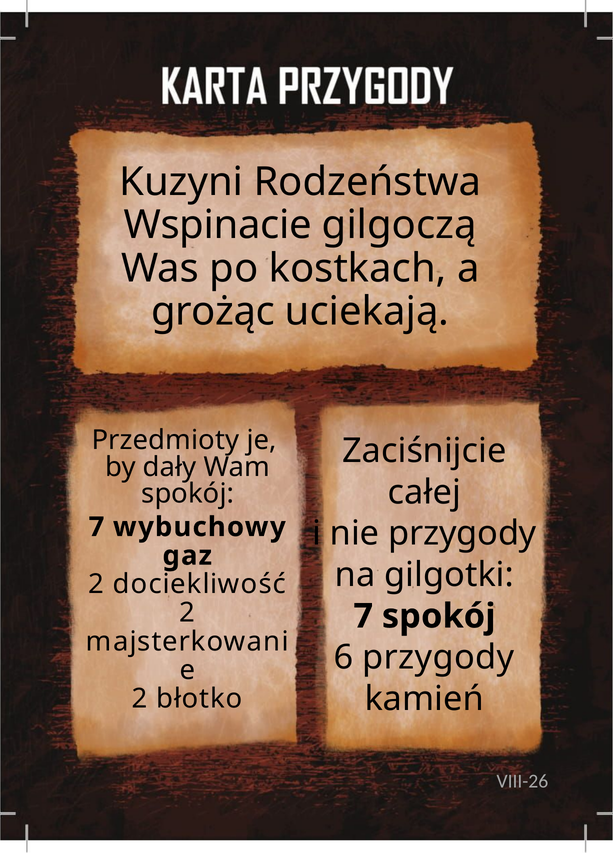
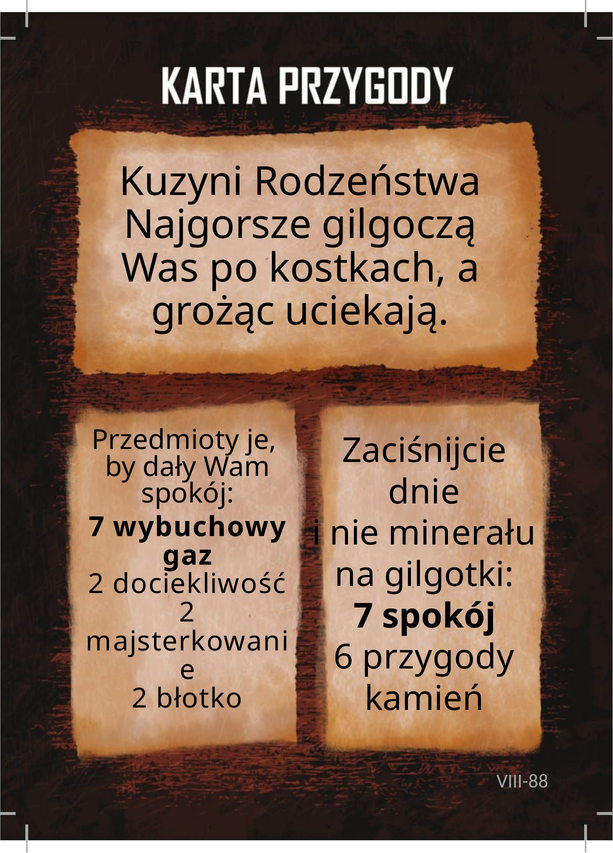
Wspinacie: Wspinacie -> Najgorsze (218, 225)
całej: całej -> dnie (424, 492)
nie przygody: przygody -> minerału (462, 534)
VIII-26: VIII-26 -> VIII-88 (522, 781)
